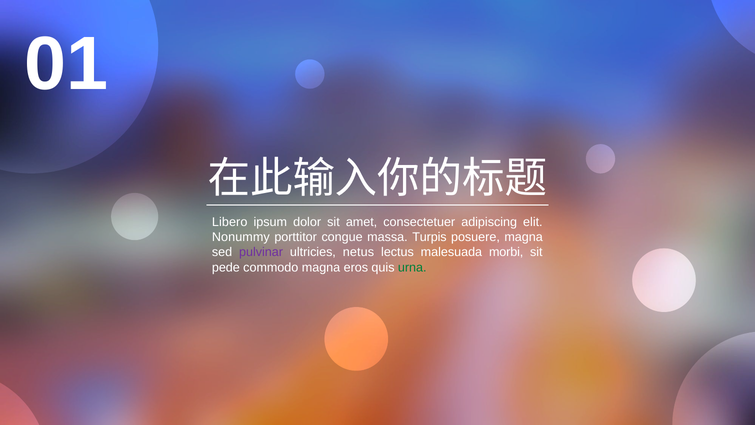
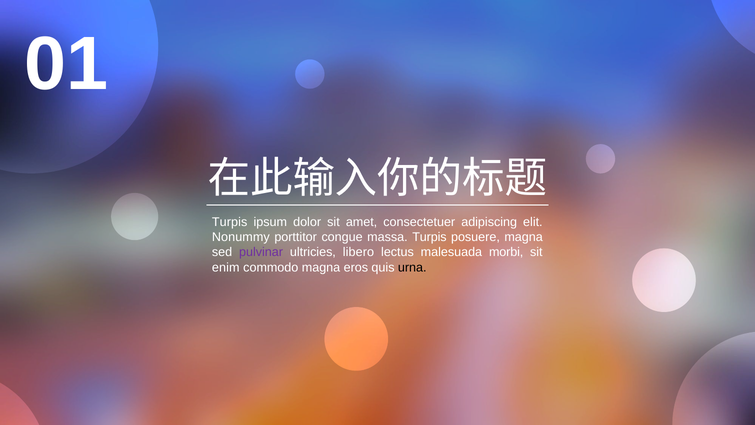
Libero: Libero -> Turpis (230, 222)
netus: netus -> libero (358, 252)
pede: pede -> enim (226, 267)
urna colour: green -> black (412, 267)
